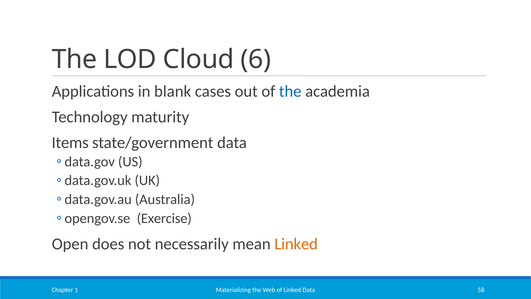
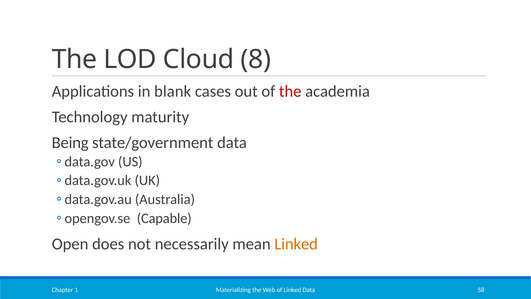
6: 6 -> 8 (256, 59)
the colour: blue -> red (290, 91)
Items: Items -> Being (70, 143)
Exercise: Exercise -> Capable (164, 218)
